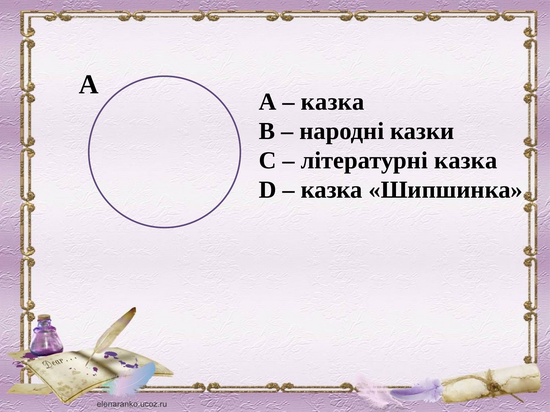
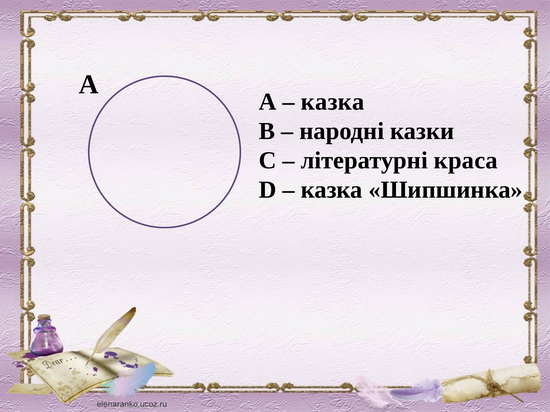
літературні казка: казка -> краса (466, 161)
